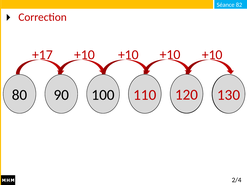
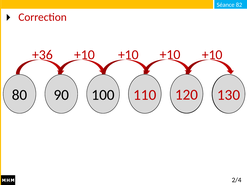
+17: +17 -> +36 (42, 55)
